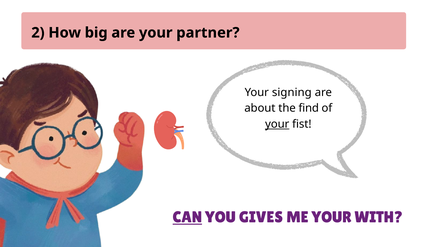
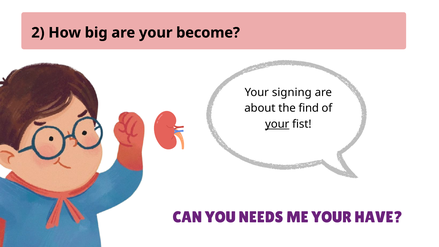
partner: partner -> become (208, 33)
CAN underline: present -> none (187, 217)
GIVES: GIVES -> NEEDS (261, 217)
WITH: WITH -> HAVE (379, 217)
